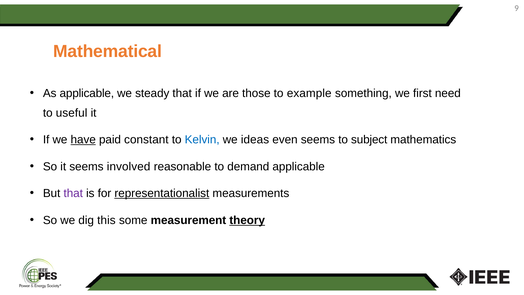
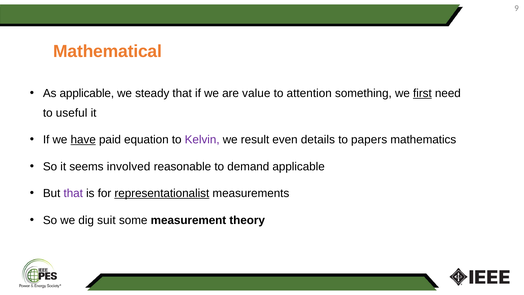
those: those -> value (256, 93)
example: example -> attention (309, 93)
first underline: none -> present (422, 93)
constant: constant -> equation (146, 140)
Kelvin colour: blue -> purple (202, 140)
ideas: ideas -> result (255, 140)
even seems: seems -> details (318, 140)
subject: subject -> papers (369, 140)
this: this -> suit (106, 220)
theory underline: present -> none (247, 220)
